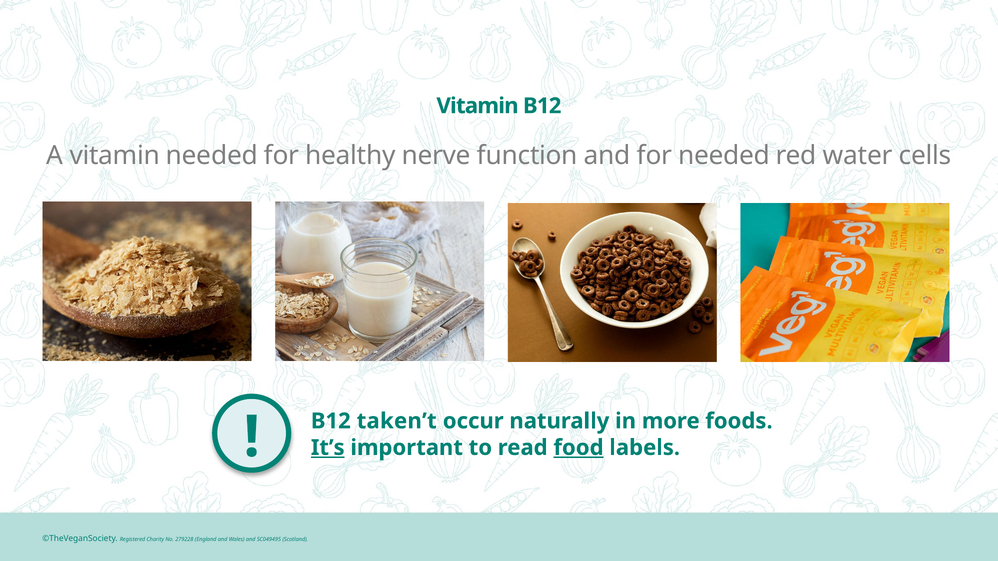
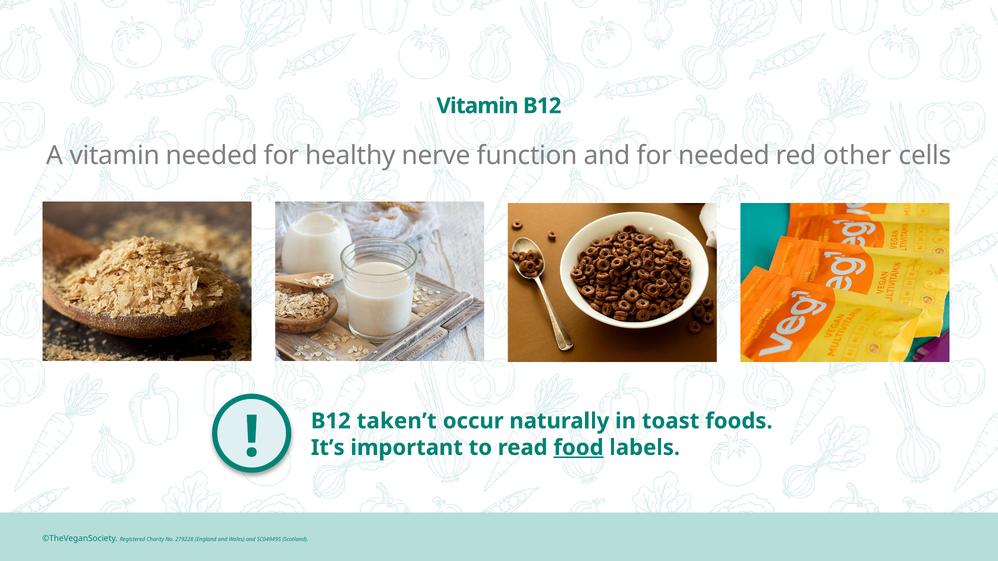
water: water -> other (857, 155)
more: more -> toast (671, 421)
It’s underline: present -> none (328, 448)
